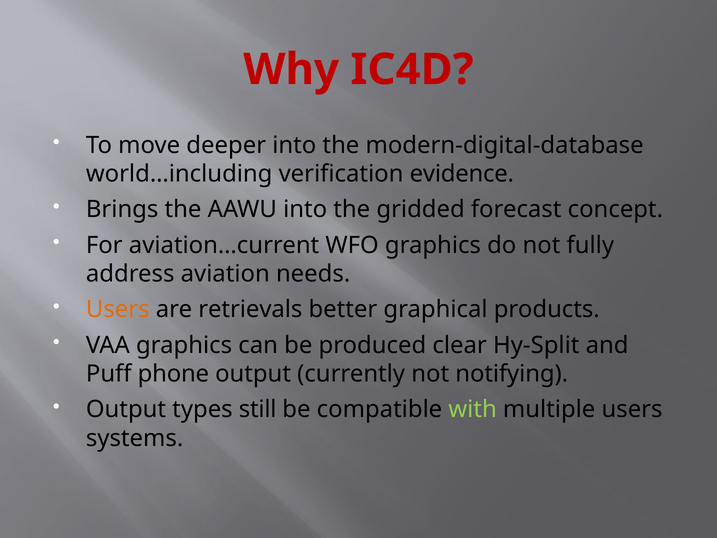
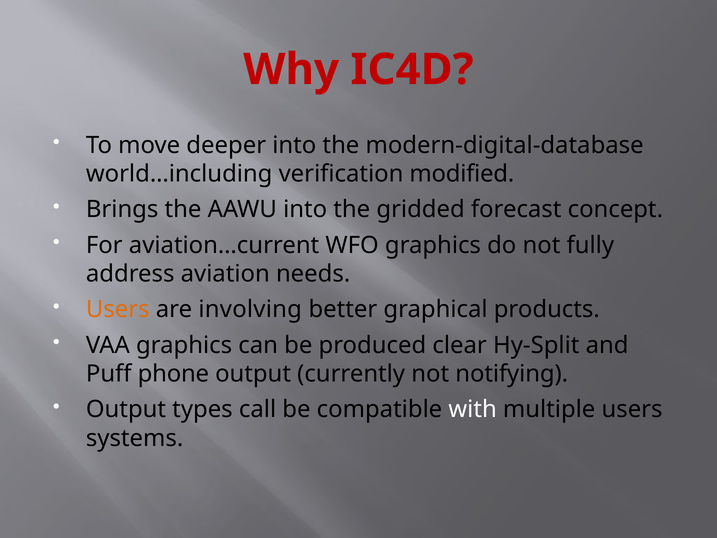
evidence: evidence -> modified (462, 174)
retrievals: retrievals -> involving (250, 309)
still: still -> call (258, 409)
with colour: light green -> white (473, 409)
